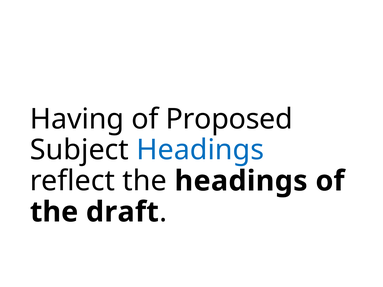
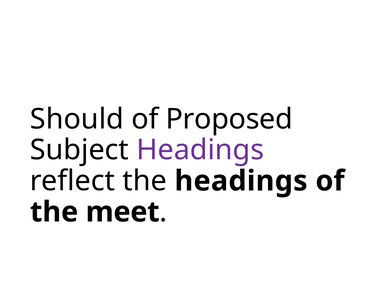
Having: Having -> Should (77, 119)
Headings colour: blue -> purple (200, 150)
draft: draft -> meet (123, 212)
